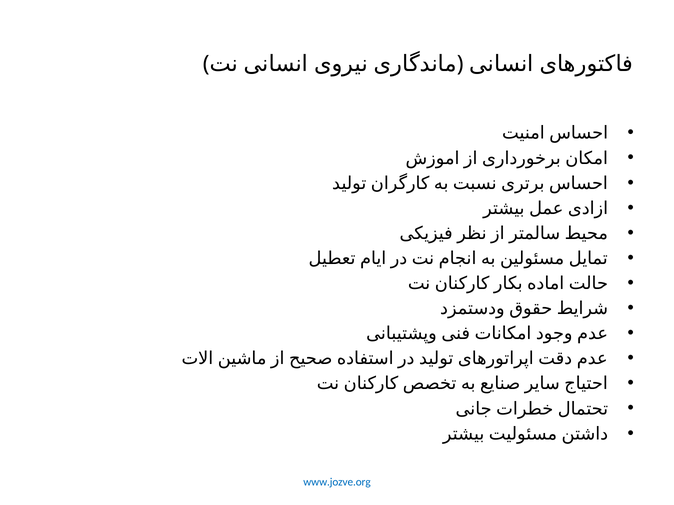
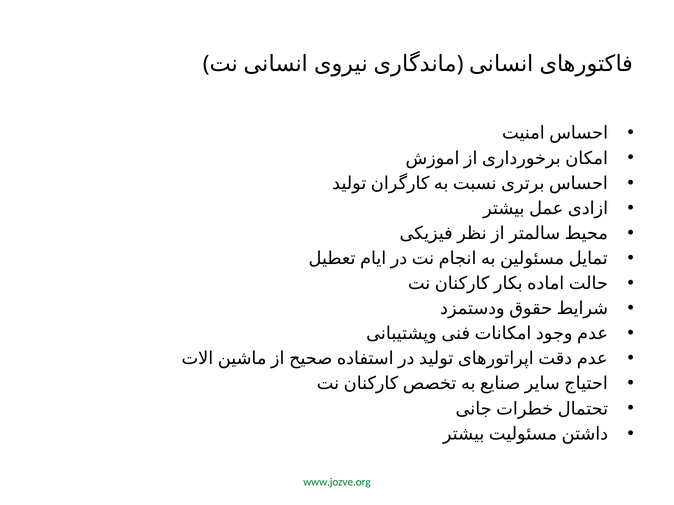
www.jozve.org colour: blue -> green (337, 483)
